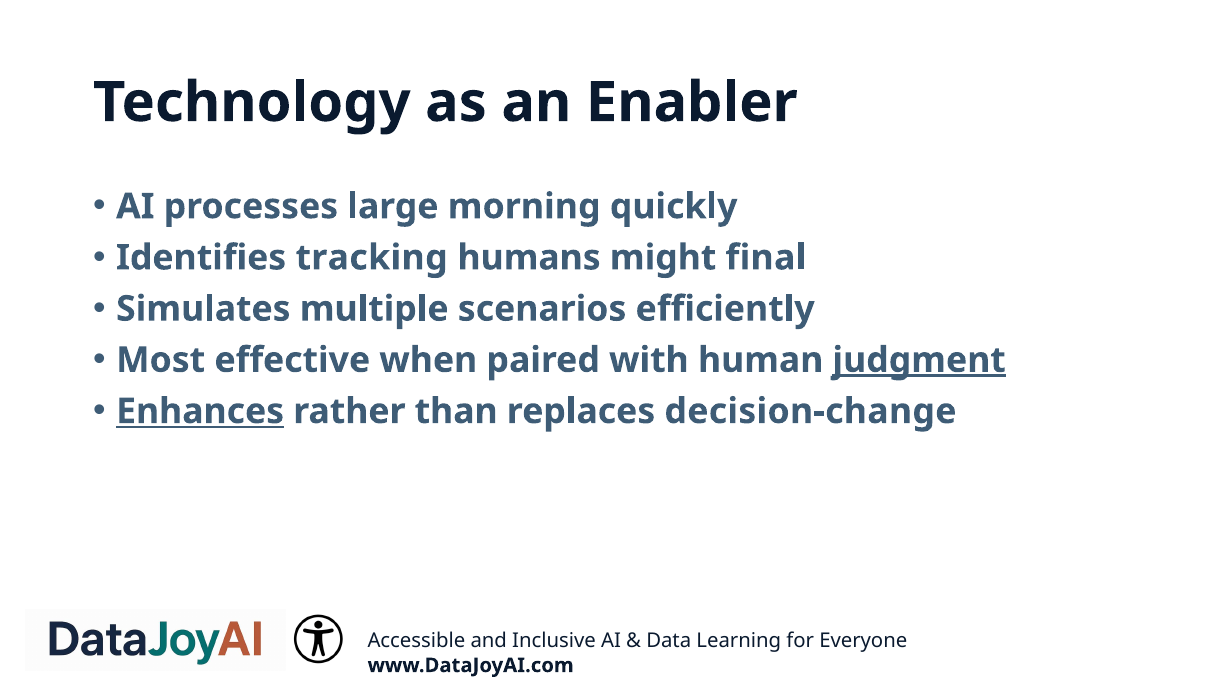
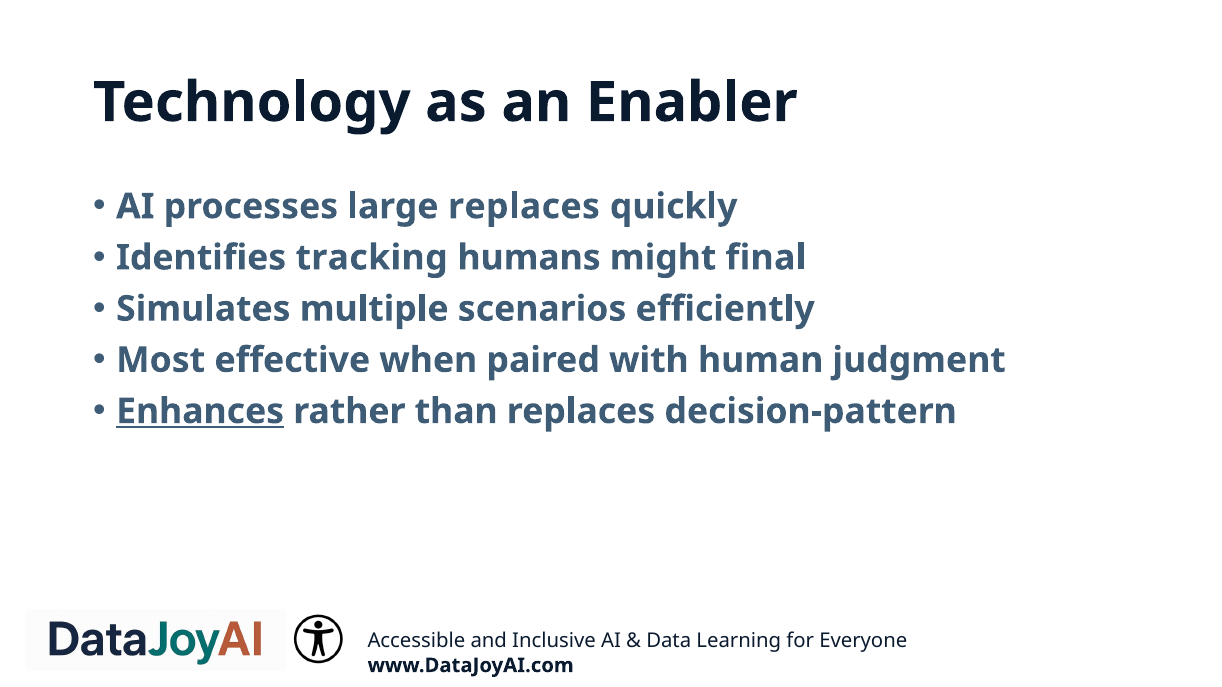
large morning: morning -> replaces (524, 207)
judgment underline: present -> none (919, 360)
decision-change: decision-change -> decision-pattern (811, 412)
